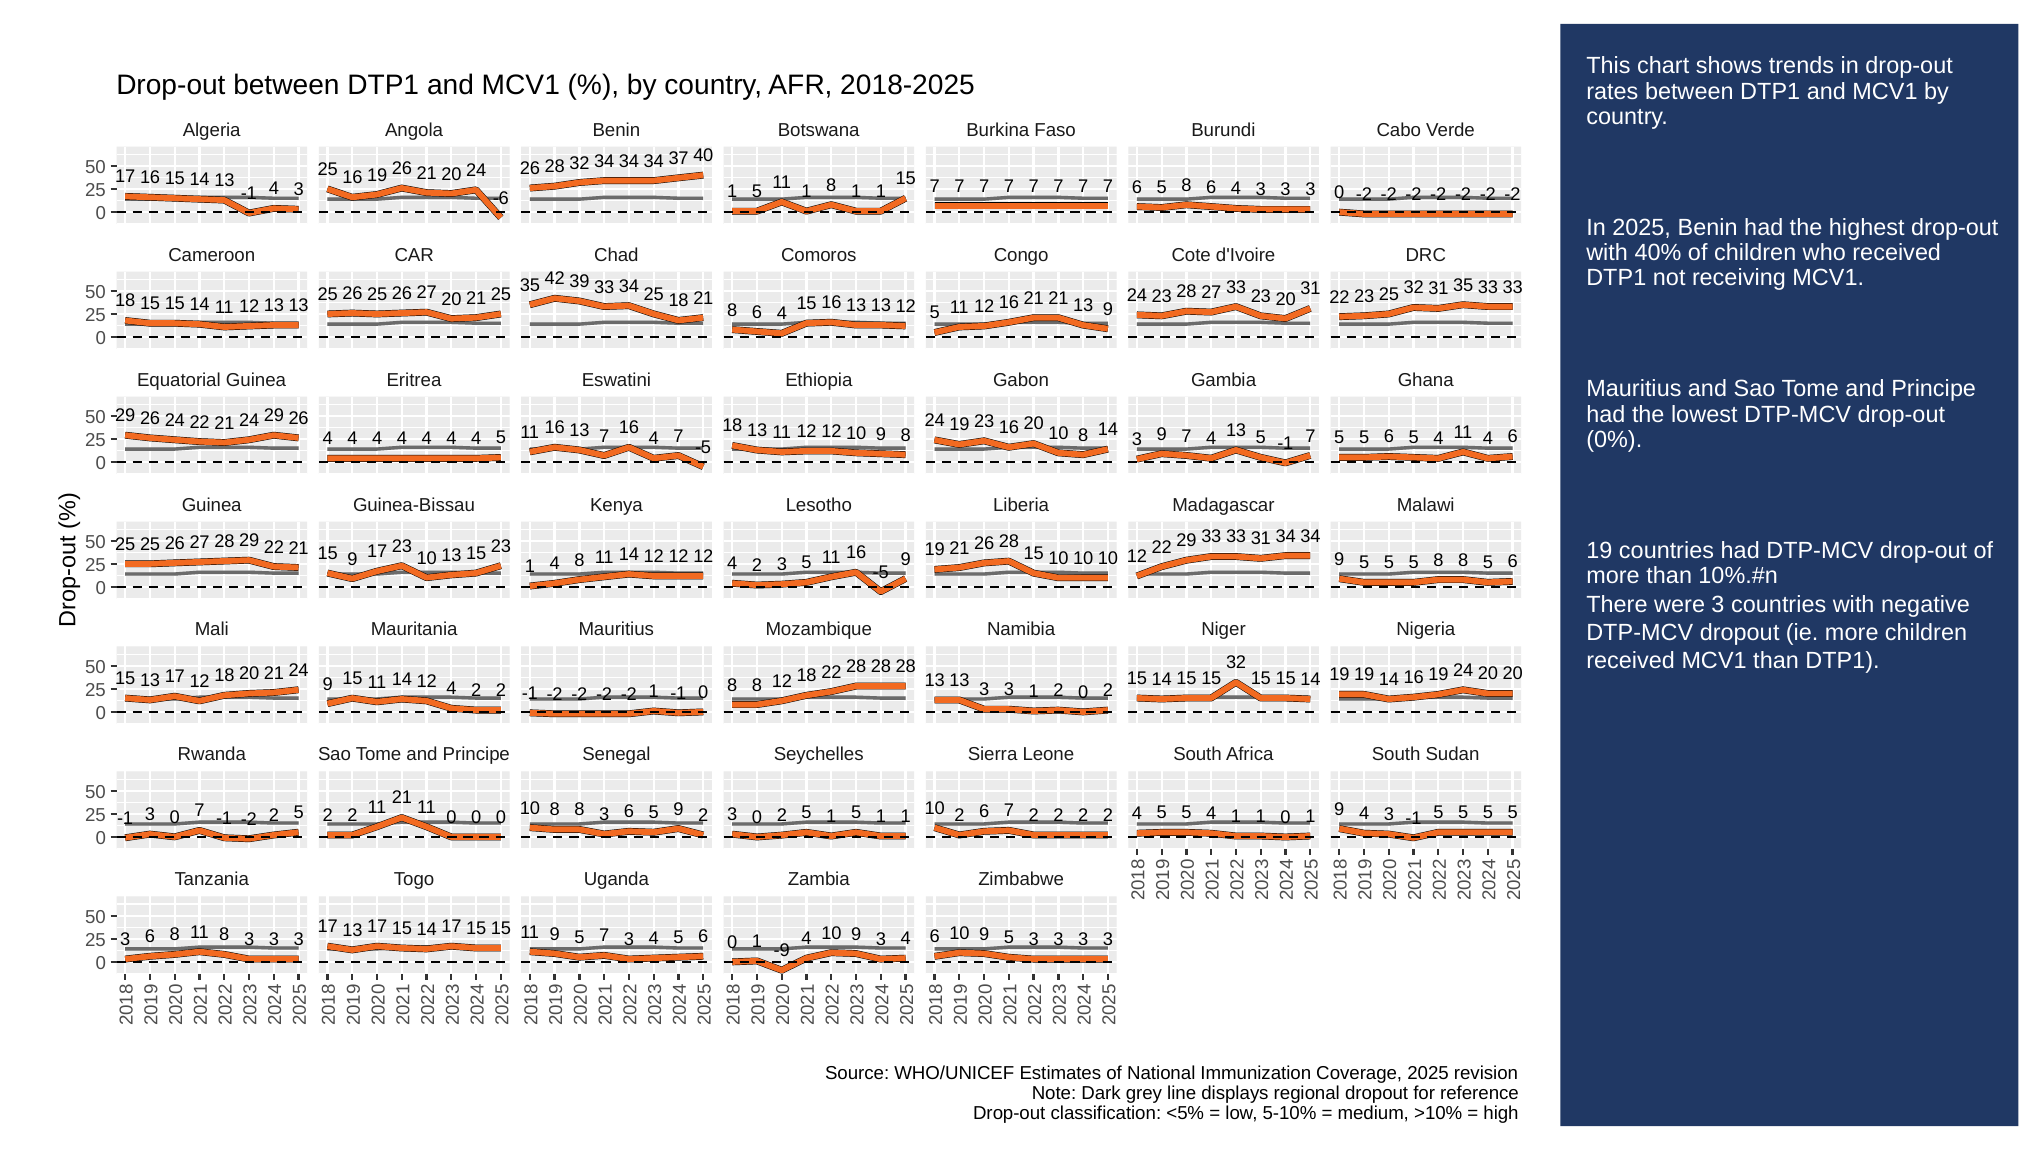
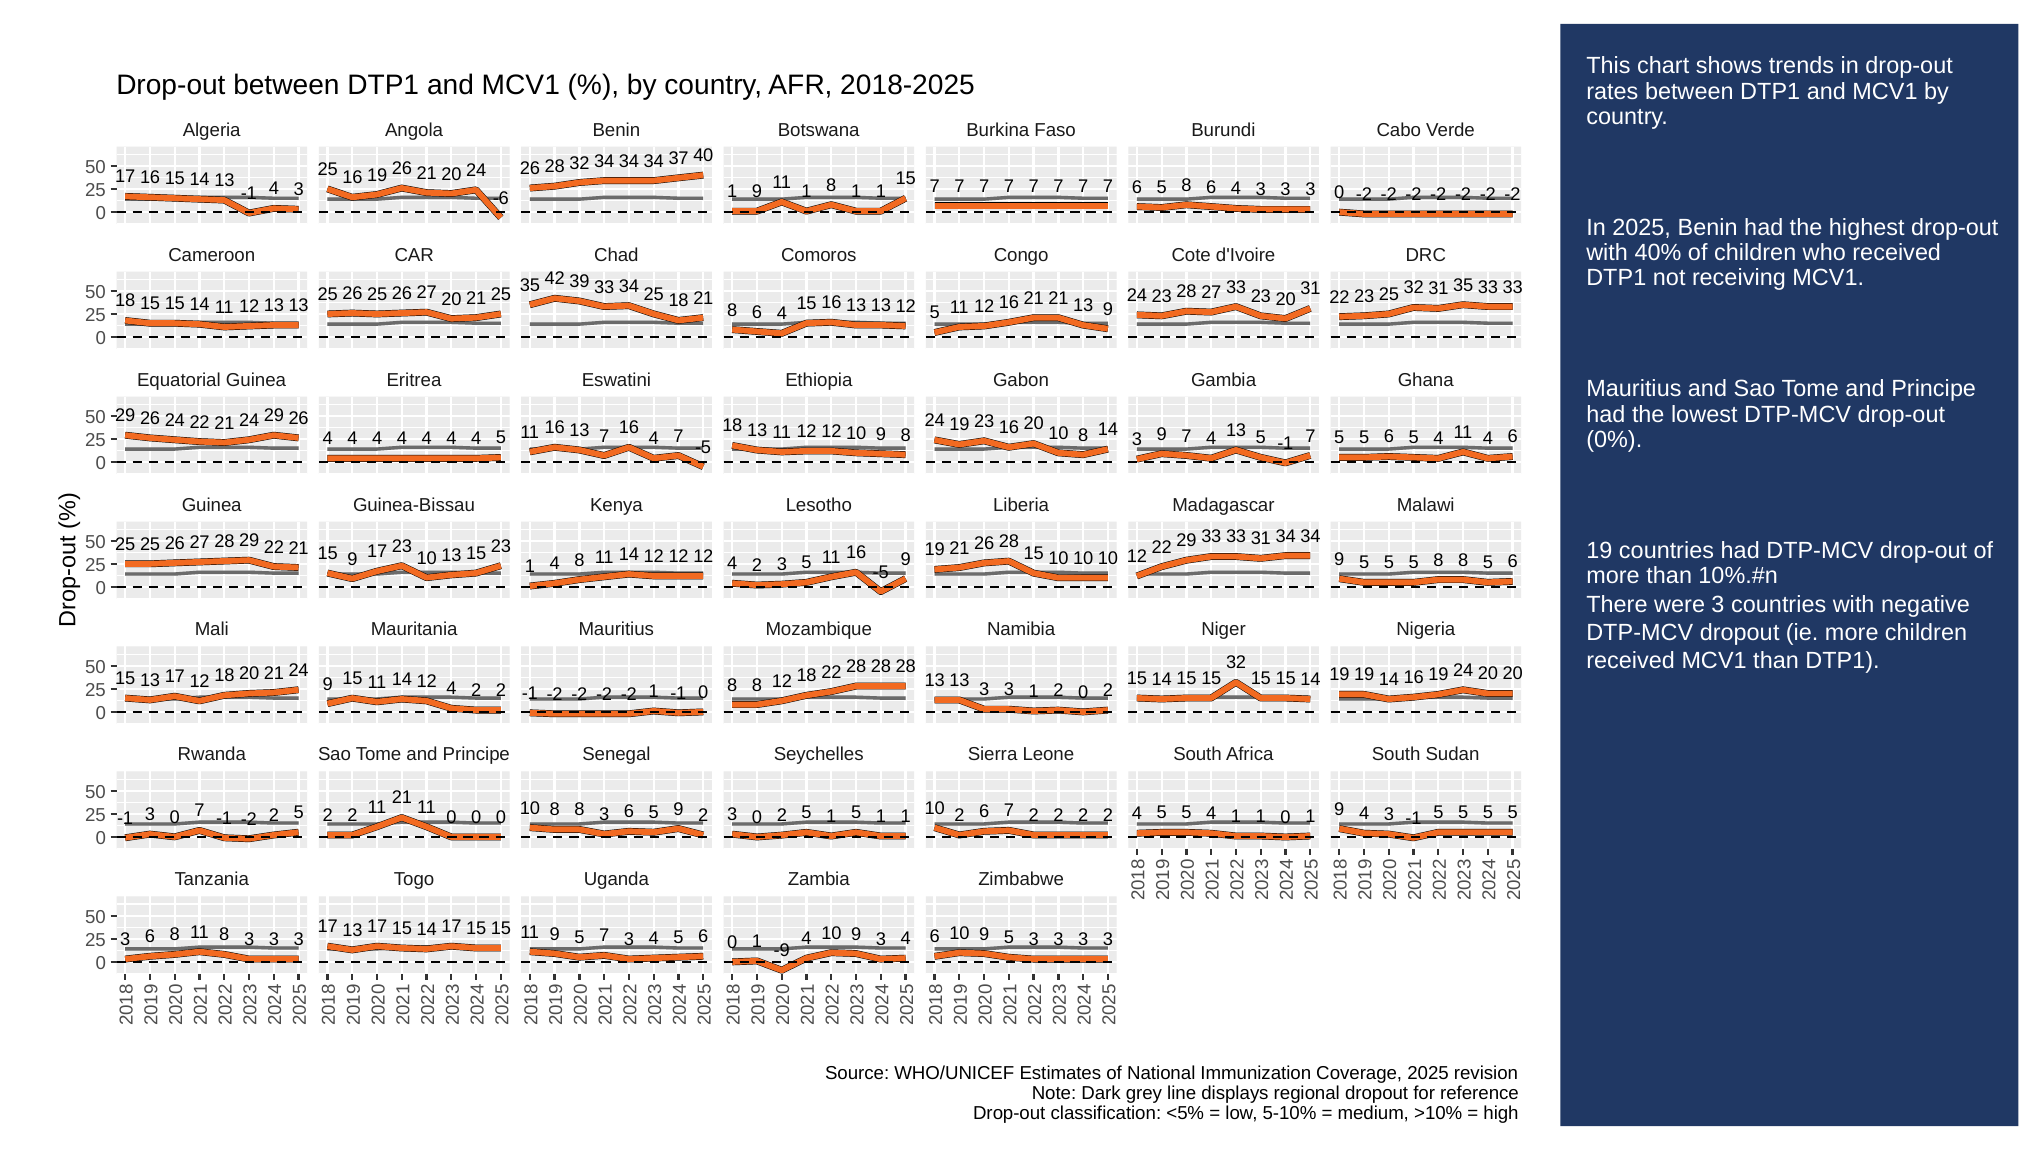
5: 5 -> 9 (757, 192)
